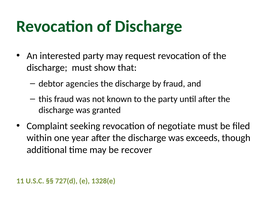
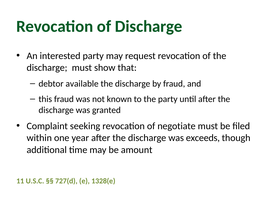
agencies: agencies -> available (82, 83)
recover: recover -> amount (137, 150)
